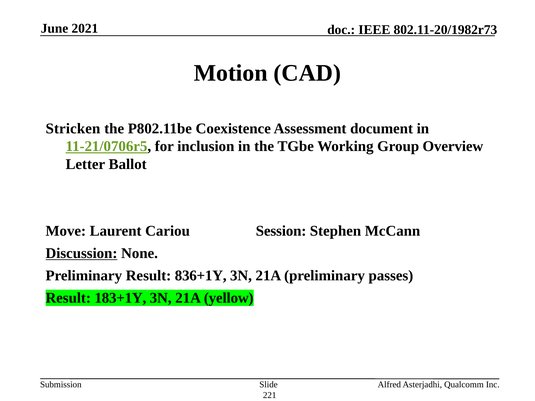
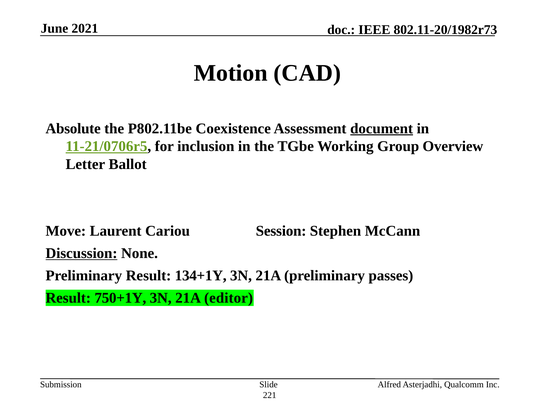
Stricken: Stricken -> Absolute (73, 129)
document underline: none -> present (382, 129)
836+1Y: 836+1Y -> 134+1Y (201, 276)
183+1Y: 183+1Y -> 750+1Y (120, 298)
yellow: yellow -> editor (229, 298)
